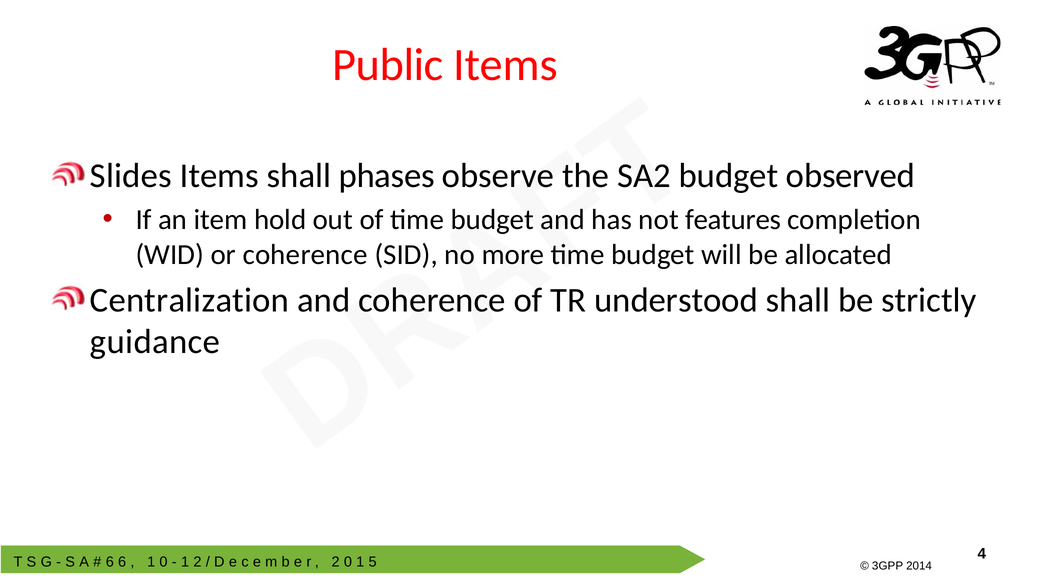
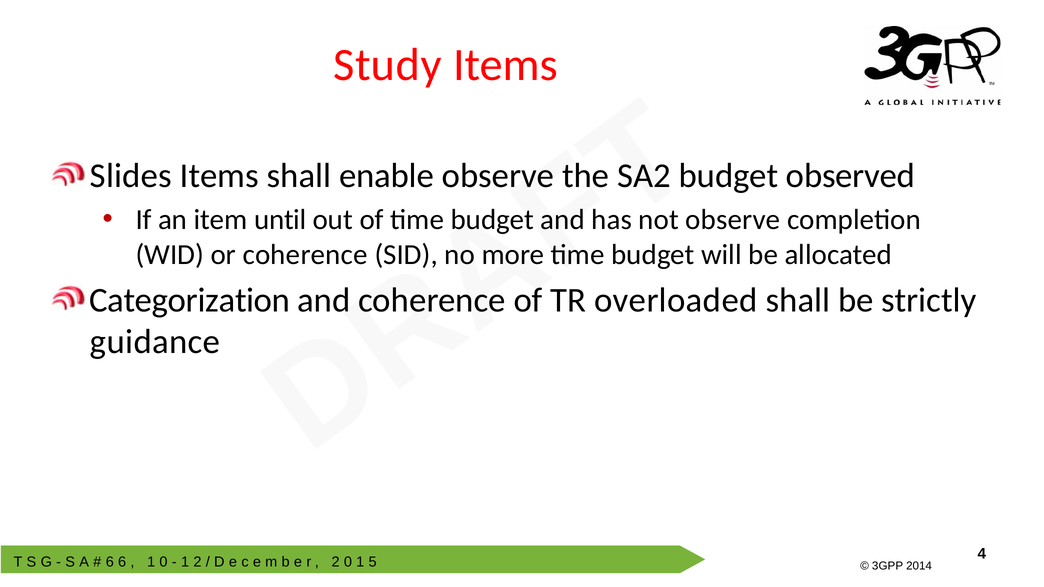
Public: Public -> Study (387, 65)
phases: phases -> enable (387, 176)
hold: hold -> until (280, 220)
features: features -> observe (733, 220)
Centralization: Centralization -> Categorization (190, 300)
understood: understood -> overloaded (676, 300)
